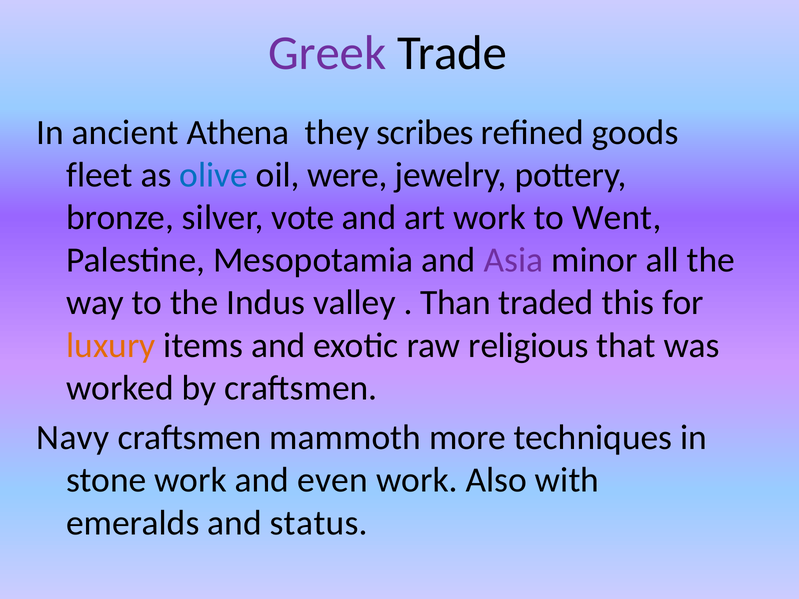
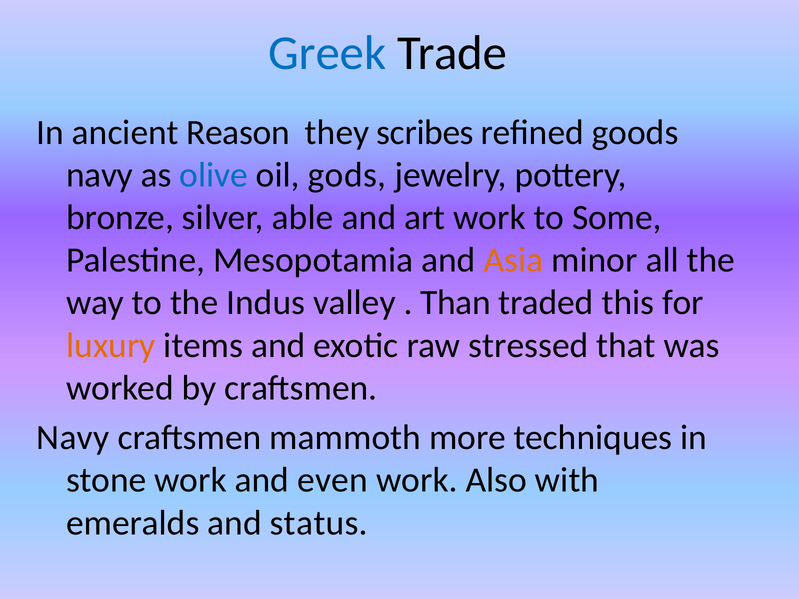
Greek colour: purple -> blue (327, 53)
Athena: Athena -> Reason (238, 132)
fleet: fleet -> navy (100, 175)
were: were -> gods (347, 175)
vote: vote -> able (303, 218)
Went: Went -> Some (617, 218)
Asia colour: purple -> orange (513, 260)
religious: religious -> stressed (528, 346)
